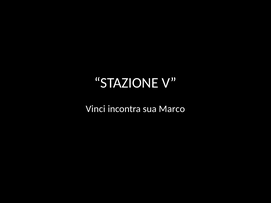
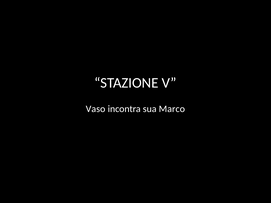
Vinci: Vinci -> Vaso (96, 109)
